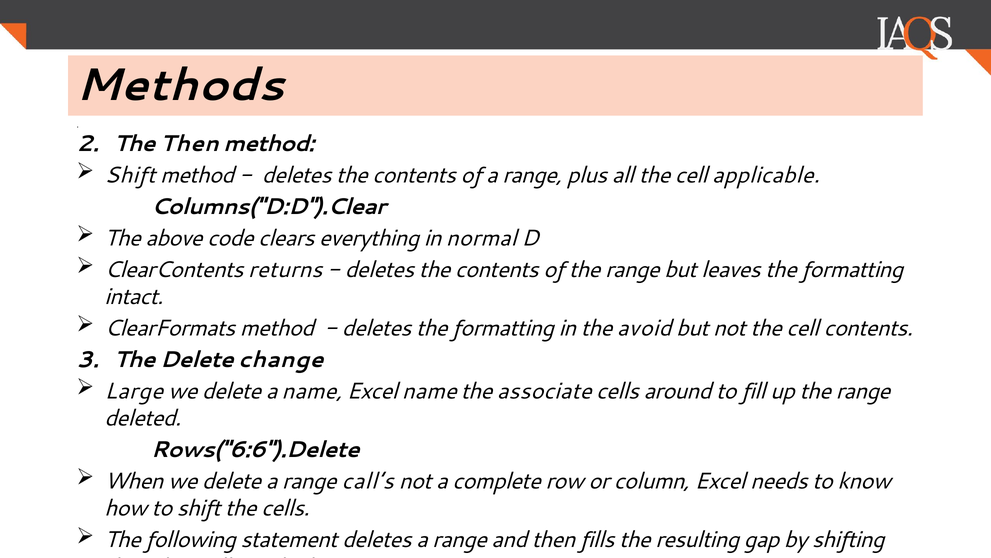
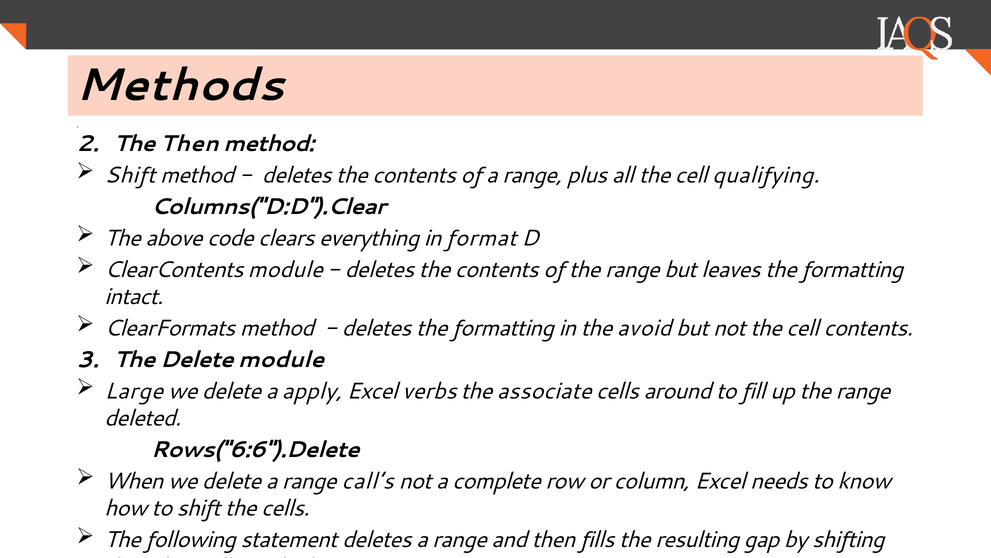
applicable: applicable -> qualifying (766, 175)
normal: normal -> format (481, 238)
ClearContents returns: returns -> module (285, 269)
Delete change: change -> module (281, 359)
a name: name -> apply (312, 391)
Excel name: name -> verbs (429, 391)
